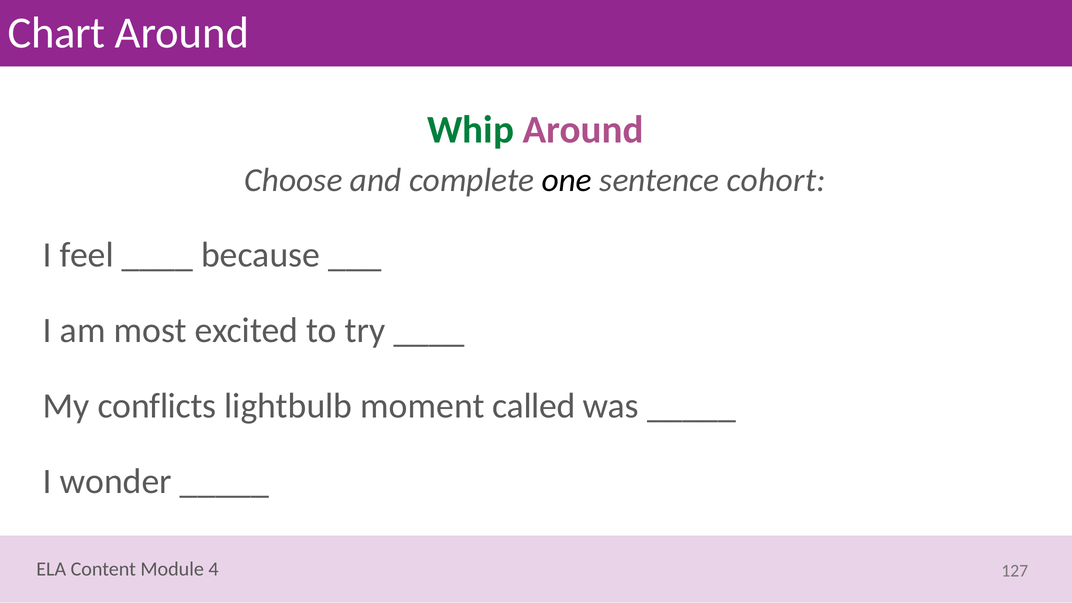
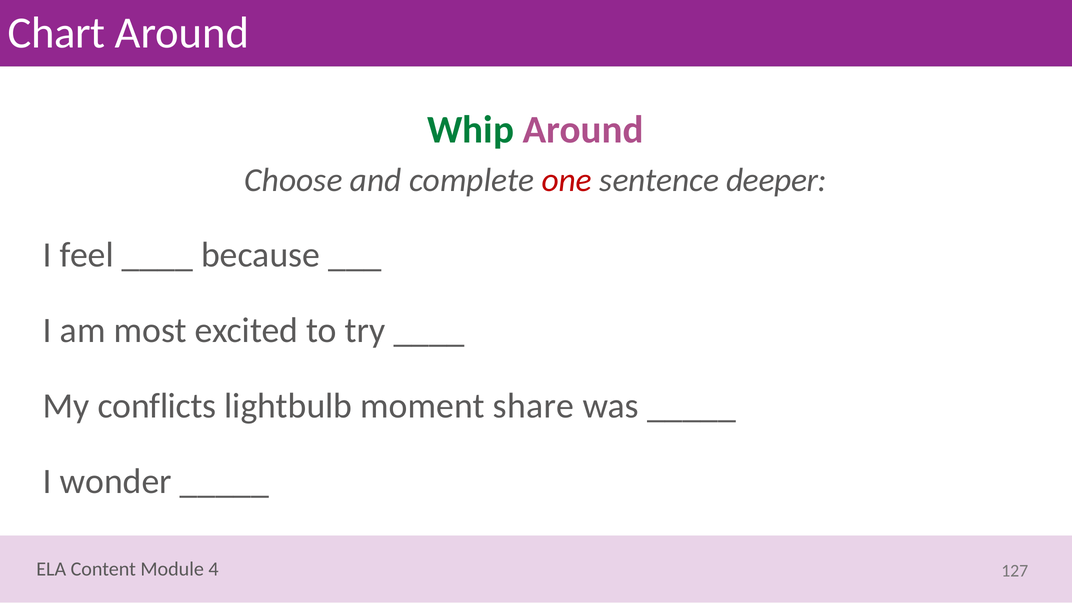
one colour: black -> red (567, 180)
cohort: cohort -> deeper (776, 180)
called: called -> share (533, 406)
